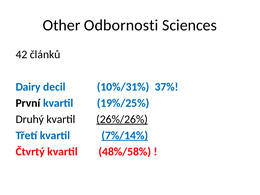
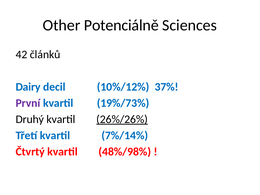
Odbornosti: Odbornosti -> Potenciálně (121, 25)
10%/31%: 10%/31% -> 10%/12% (123, 87)
První colour: black -> purple (28, 103)
19%/25%: 19%/25% -> 19%/73% (123, 103)
7%/14% underline: present -> none (125, 135)
48%/58%: 48%/58% -> 48%/98% (125, 152)
